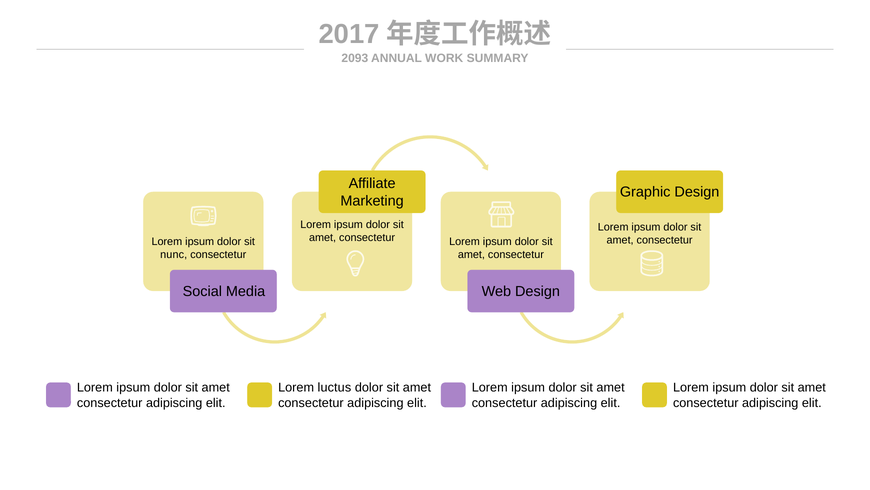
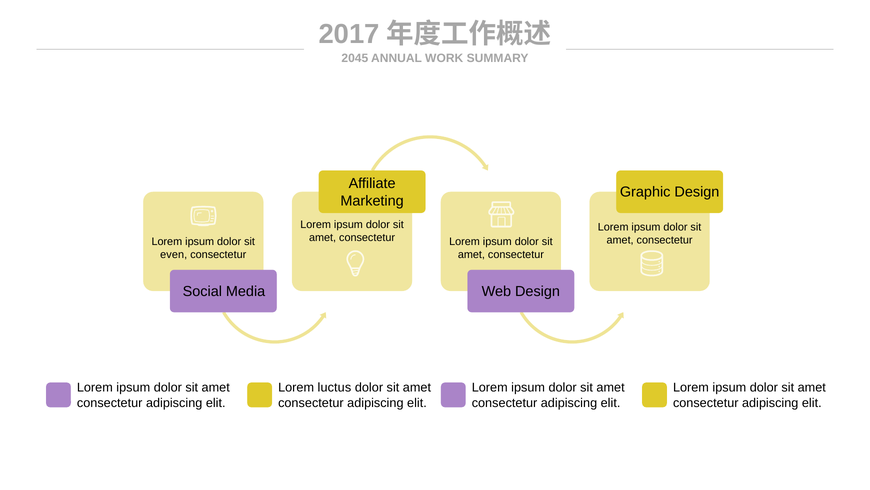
2093: 2093 -> 2045 (355, 58)
nunc: nunc -> even (174, 254)
